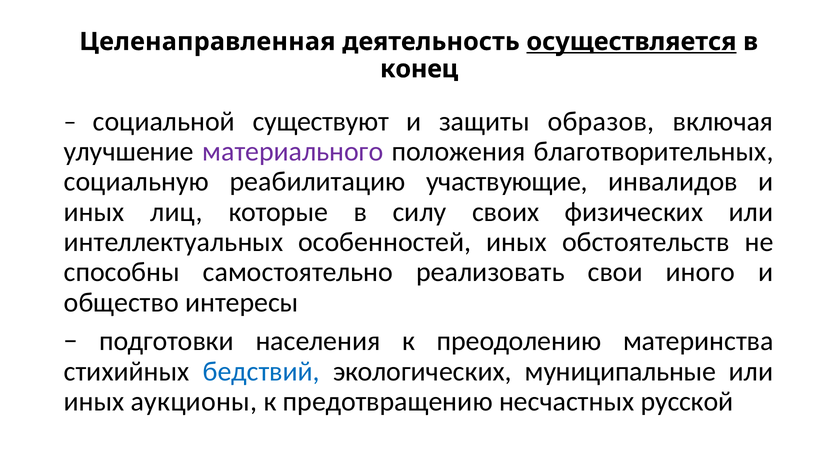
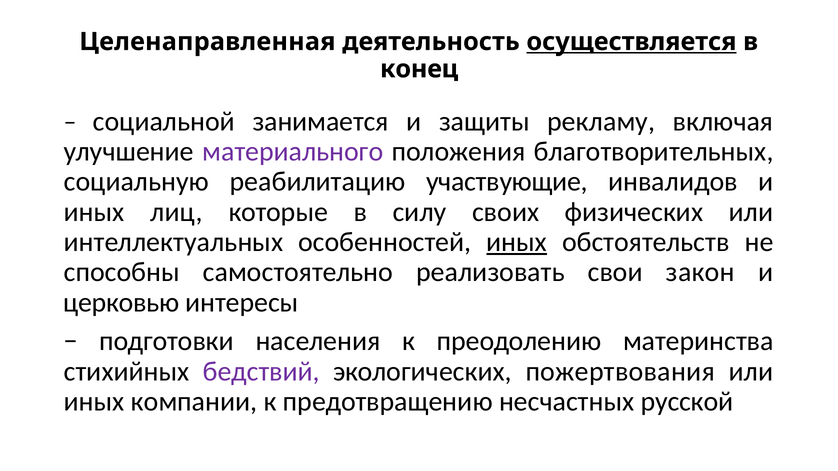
существуют: существуют -> занимается (321, 121)
образов: образов -> рекламу (601, 121)
иных underline: none -> present (517, 242)
иного: иного -> закон (700, 272)
общество: общество -> церковью (121, 303)
бедствий colour: blue -> purple (261, 372)
муниципальные: муниципальные -> пожертвования (620, 372)
аукционы: аукционы -> компании (194, 402)
